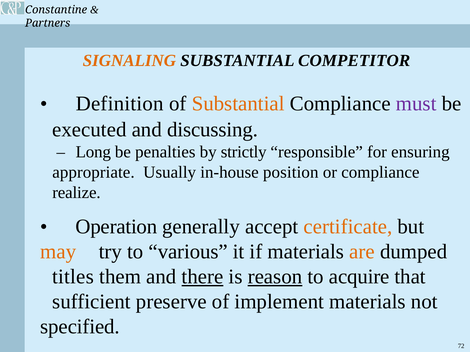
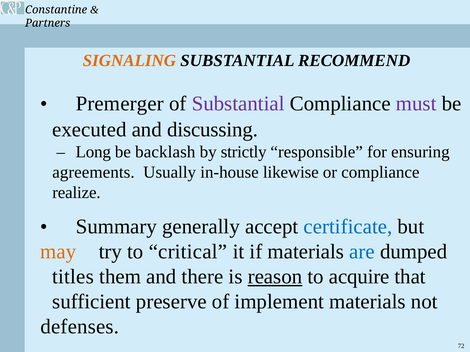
COMPETITOR: COMPETITOR -> RECOMMEND (354, 61)
Definition: Definition -> Premerger (120, 104)
Substantial colour: orange -> purple (238, 104)
penalties: penalties -> backlash (165, 152)
appropriate: appropriate -> agreements (93, 173)
position: position -> likewise (291, 173)
Operation: Operation -> Summary (116, 227)
certificate colour: orange -> blue (348, 227)
various: various -> critical (188, 252)
are colour: orange -> blue (362, 252)
there underline: present -> none (202, 277)
specified: specified -> defenses (80, 327)
